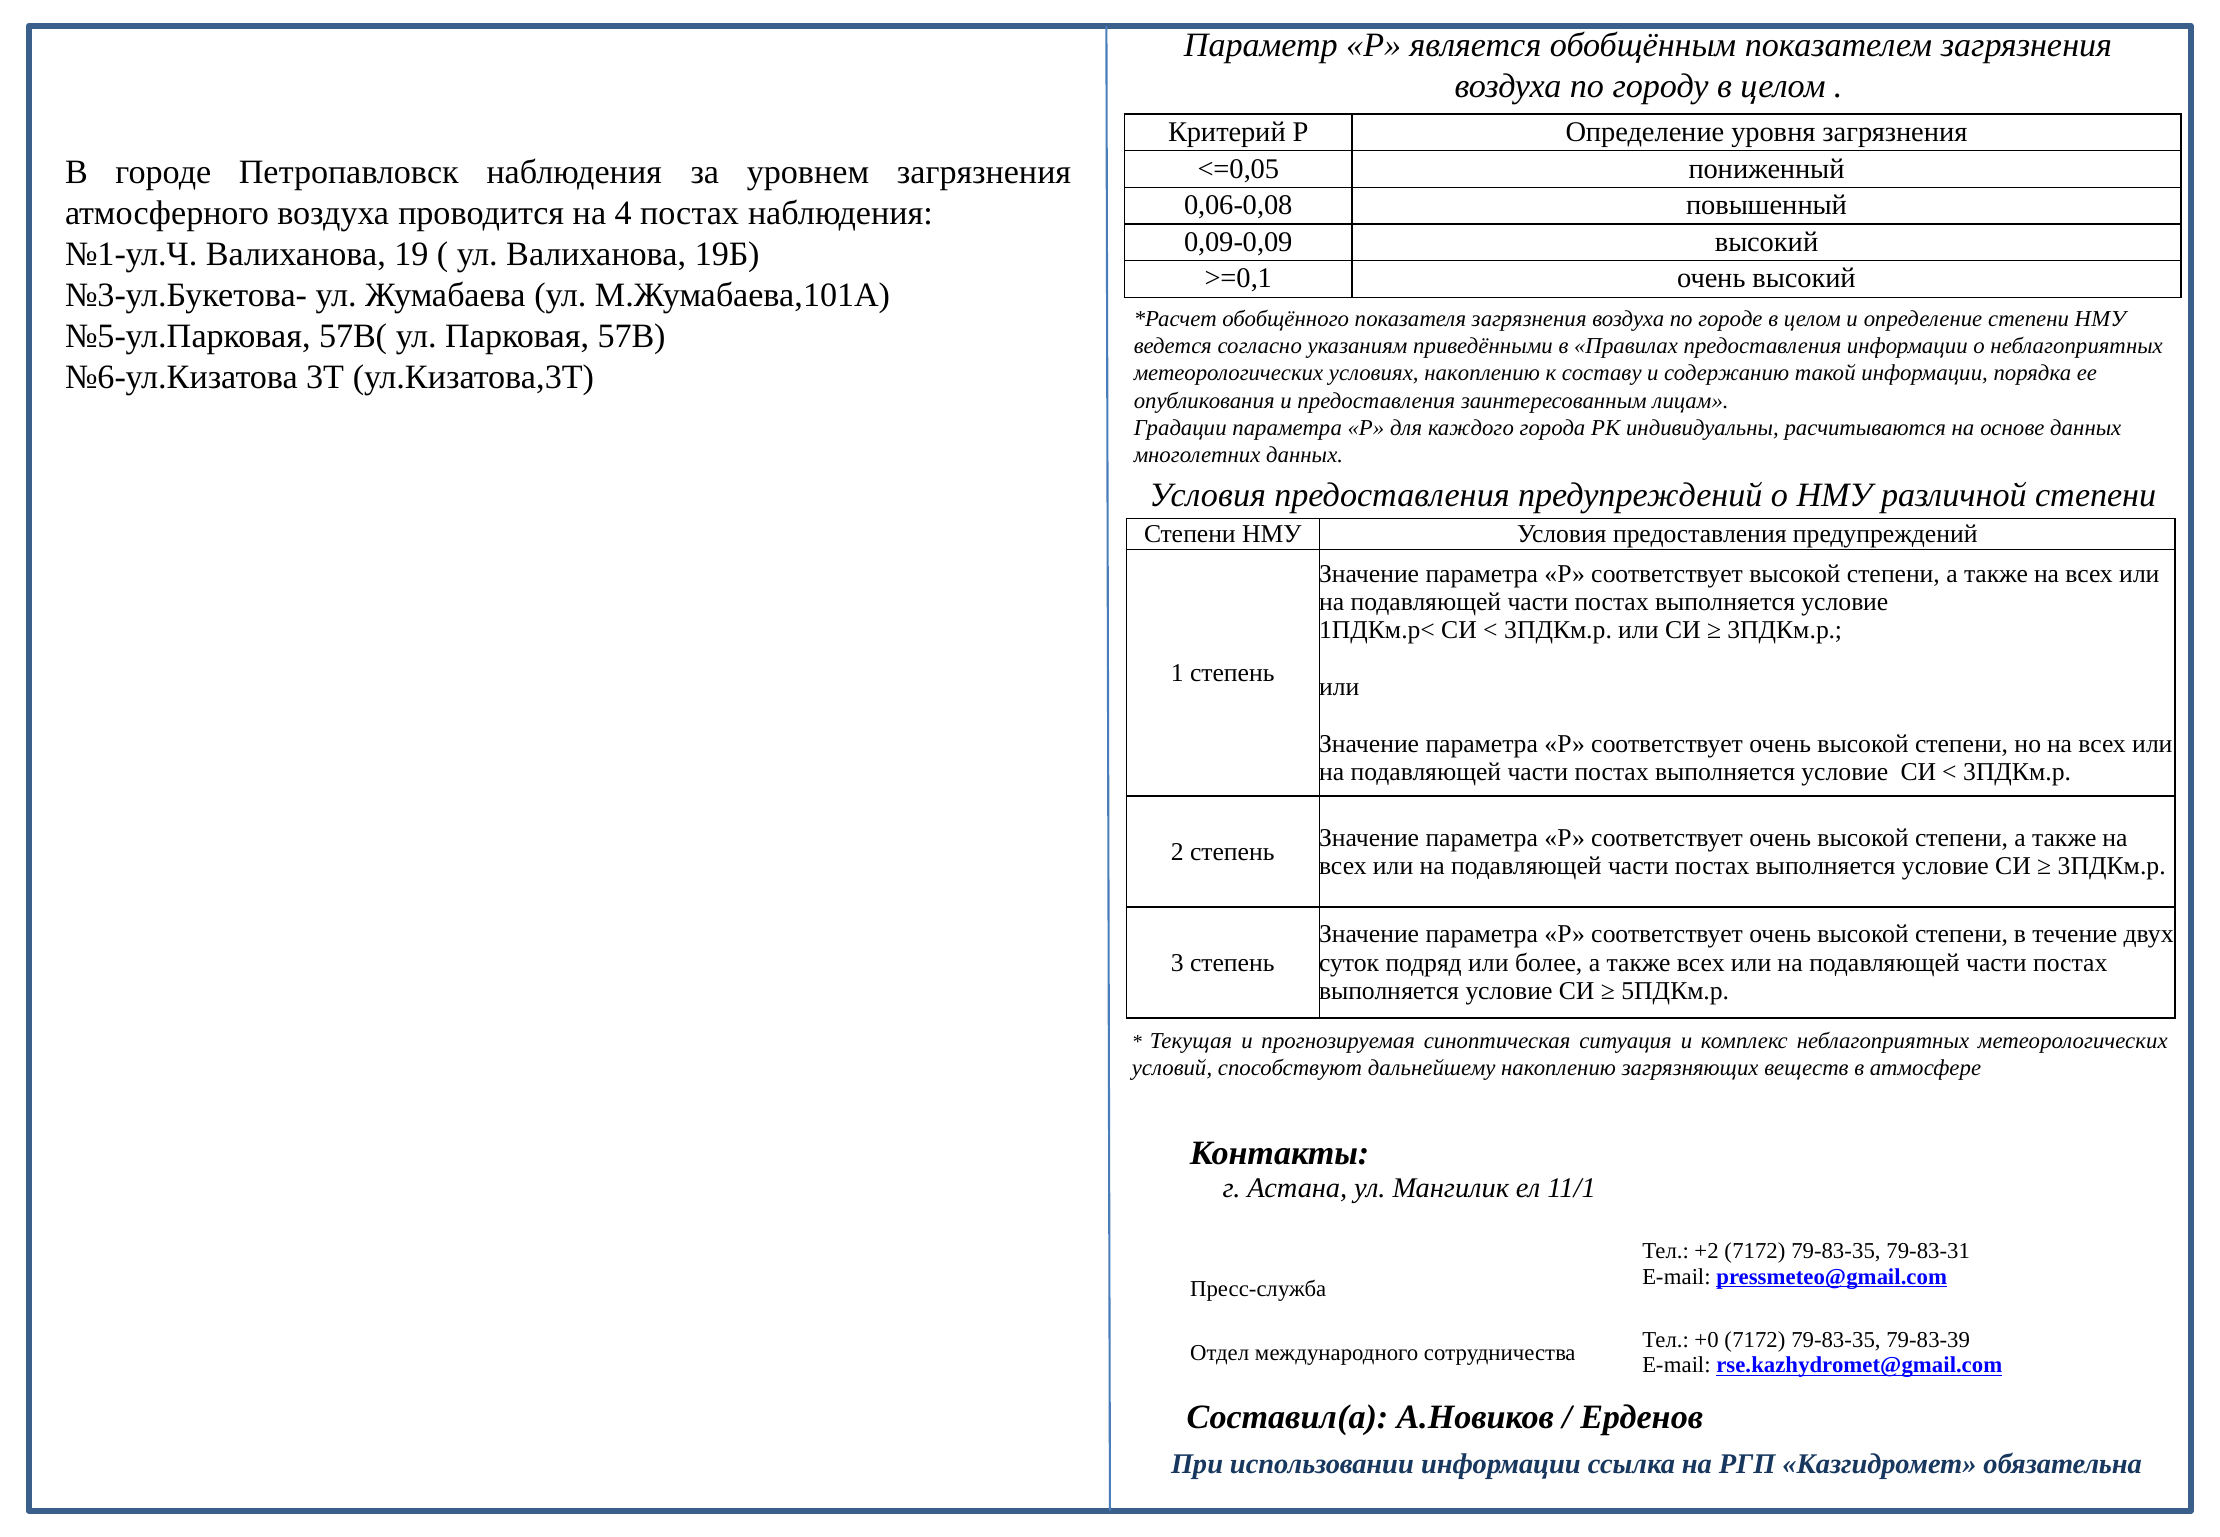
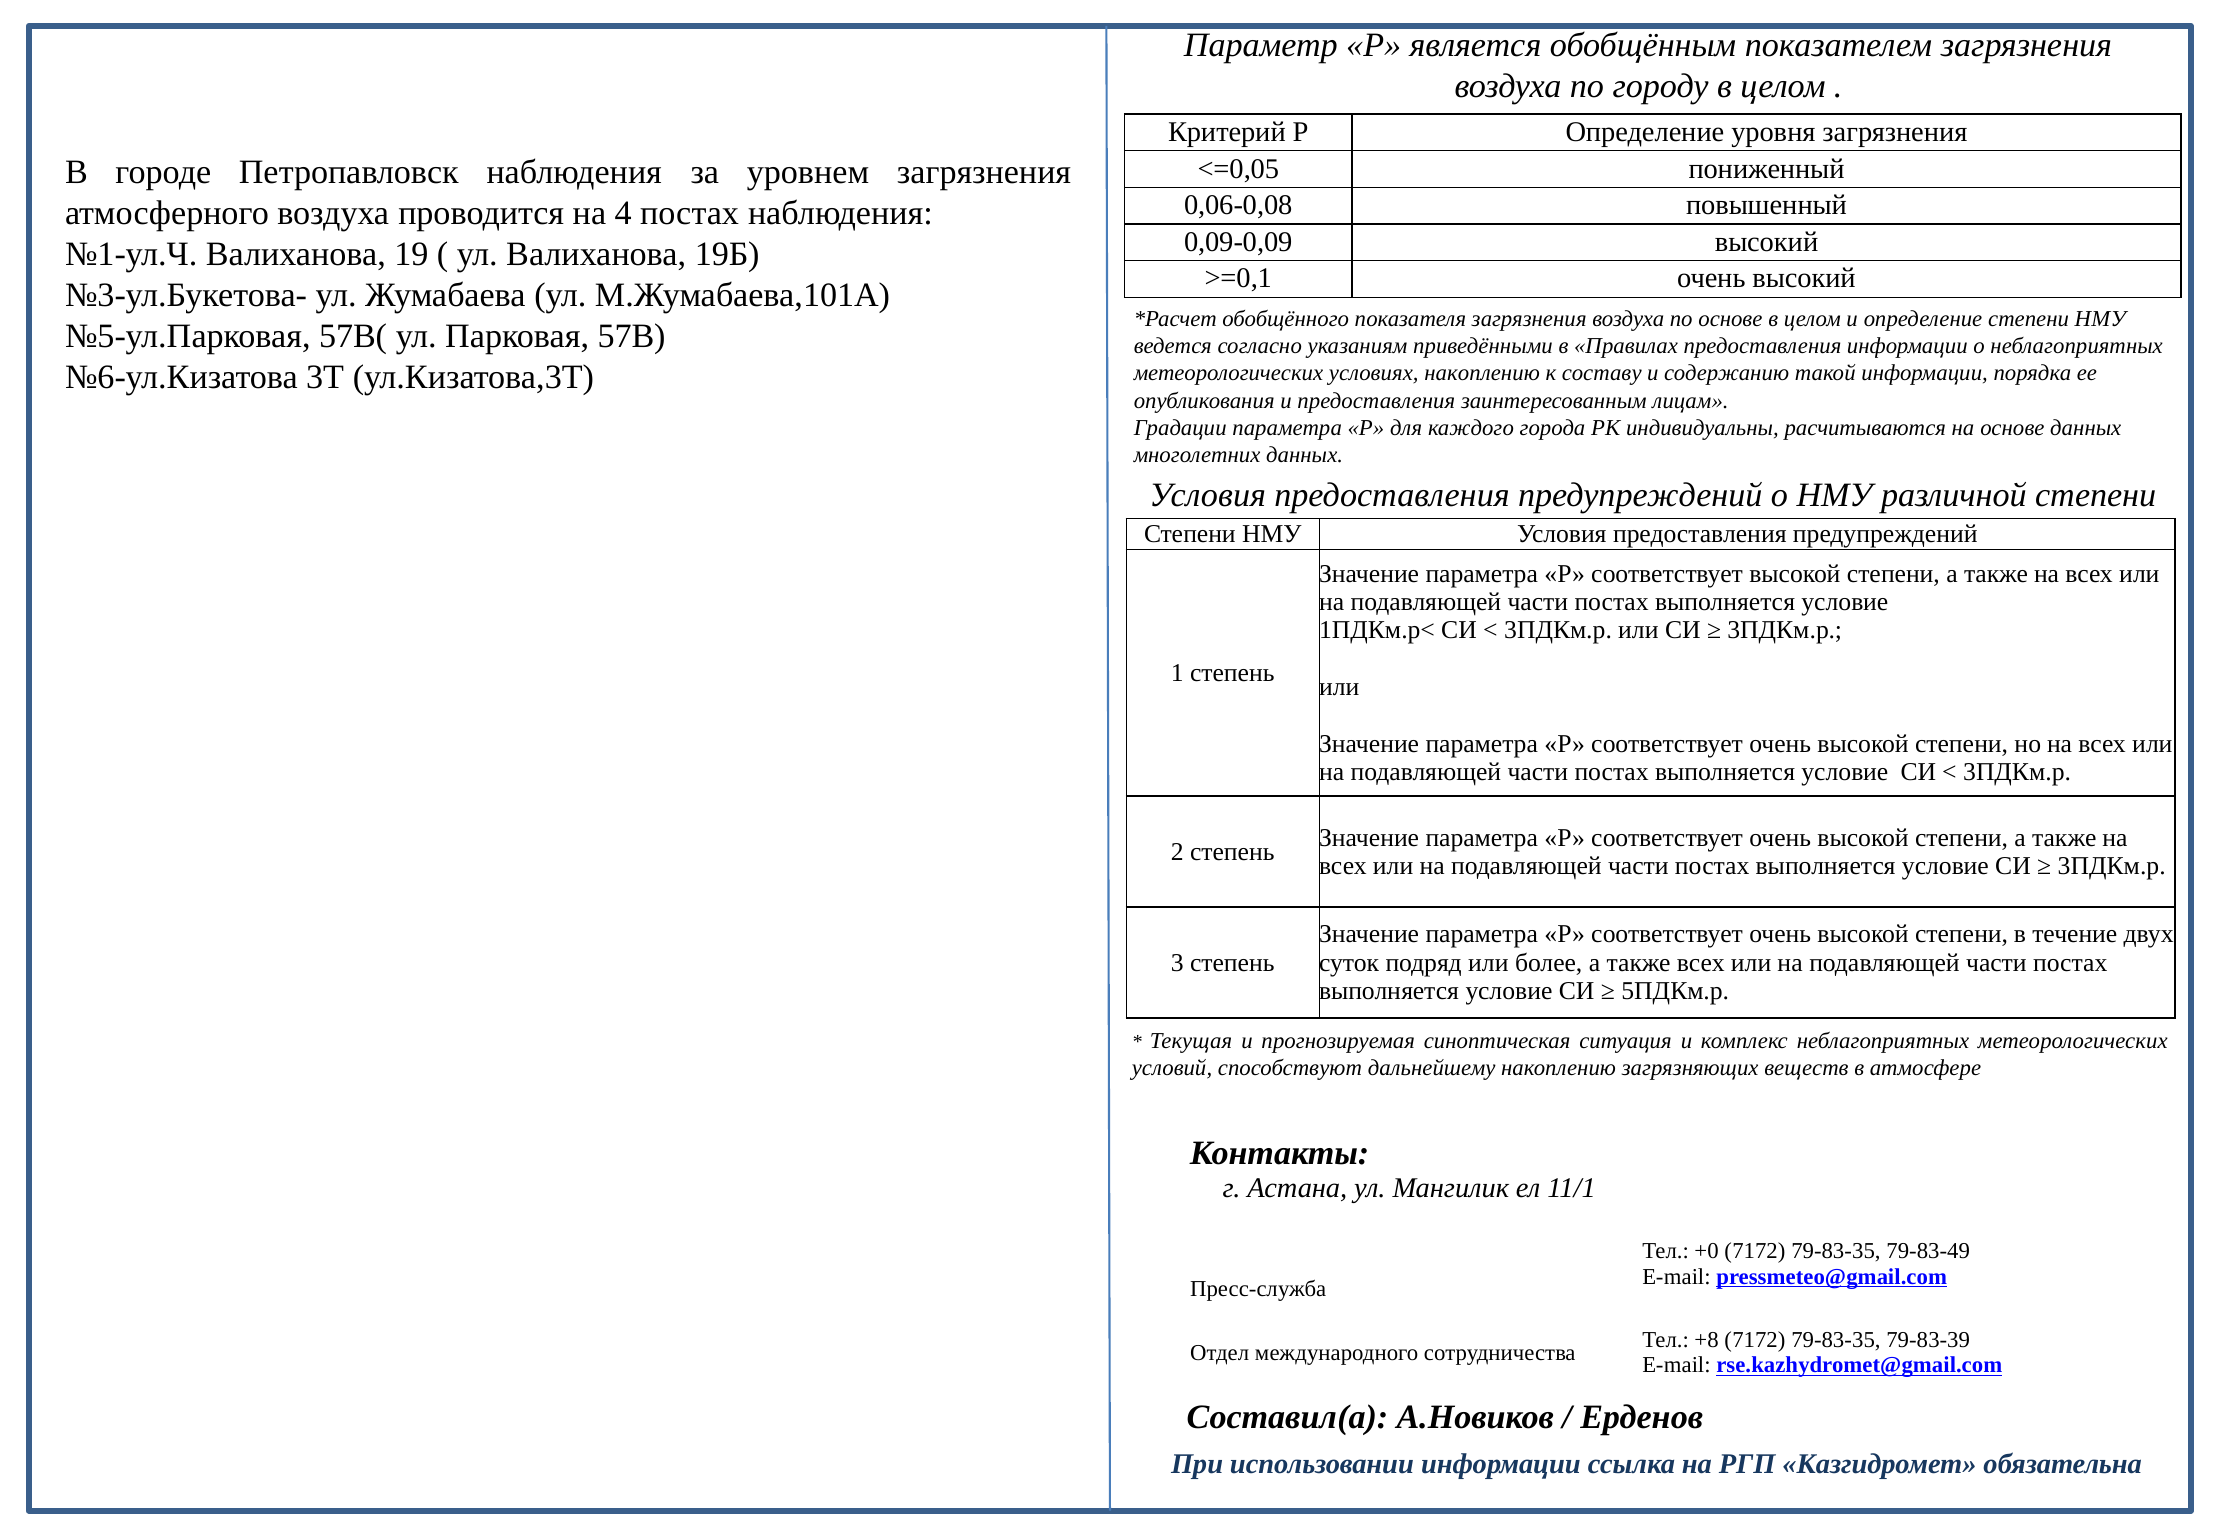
по городе: городе -> основе (1730, 319)
+2: +2 -> +0 (1707, 1251)
79-83-31: 79-83-31 -> 79-83-49 (1928, 1251)
+0: +0 -> +8 (1707, 1340)
